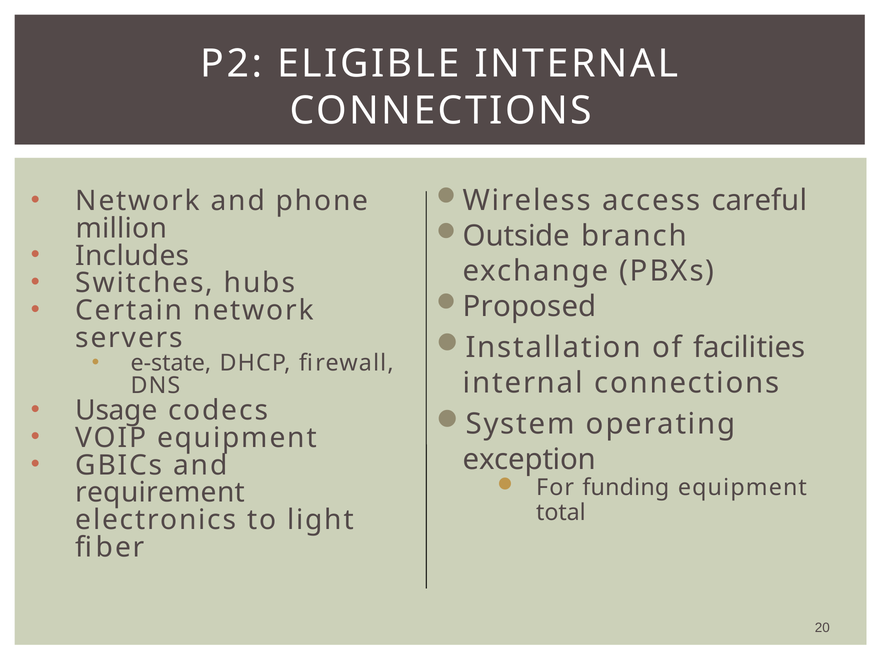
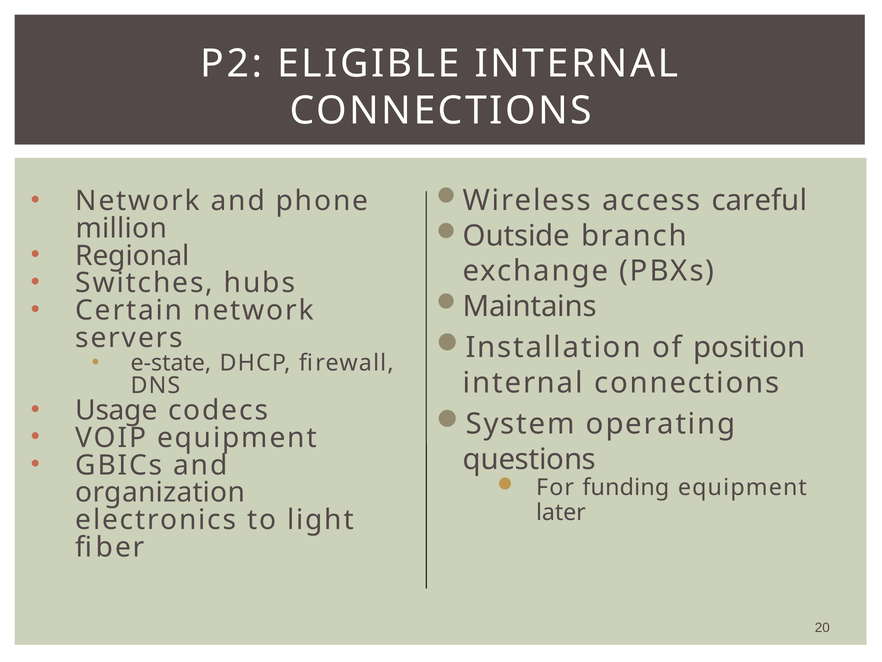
Includes: Includes -> Regional (133, 256)
Proposed: Proposed -> Maintains (530, 306)
facilities: facilities -> position (749, 348)
exception: exception -> questions (529, 459)
requirement: requirement -> organization (160, 492)
total: total -> later (561, 512)
